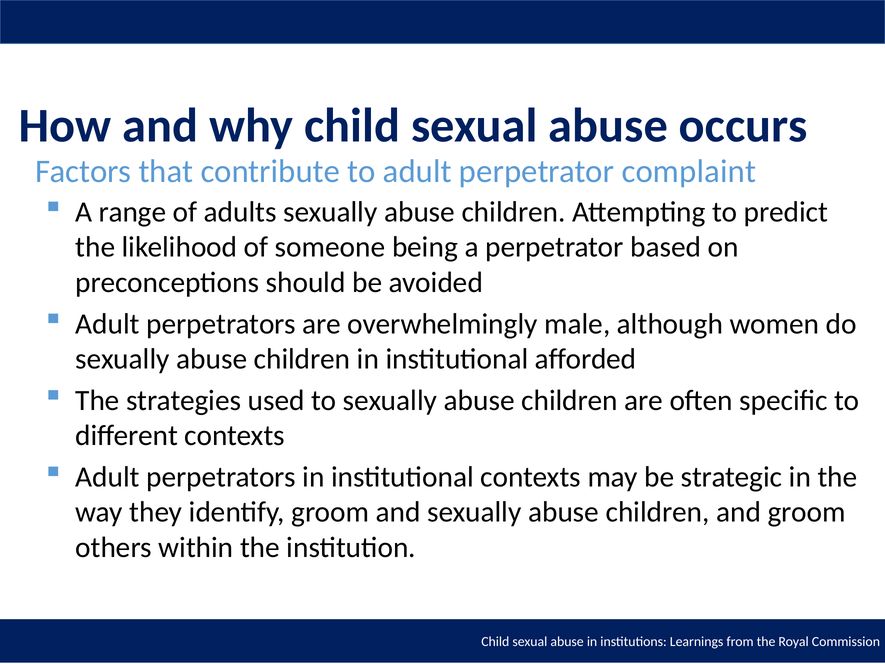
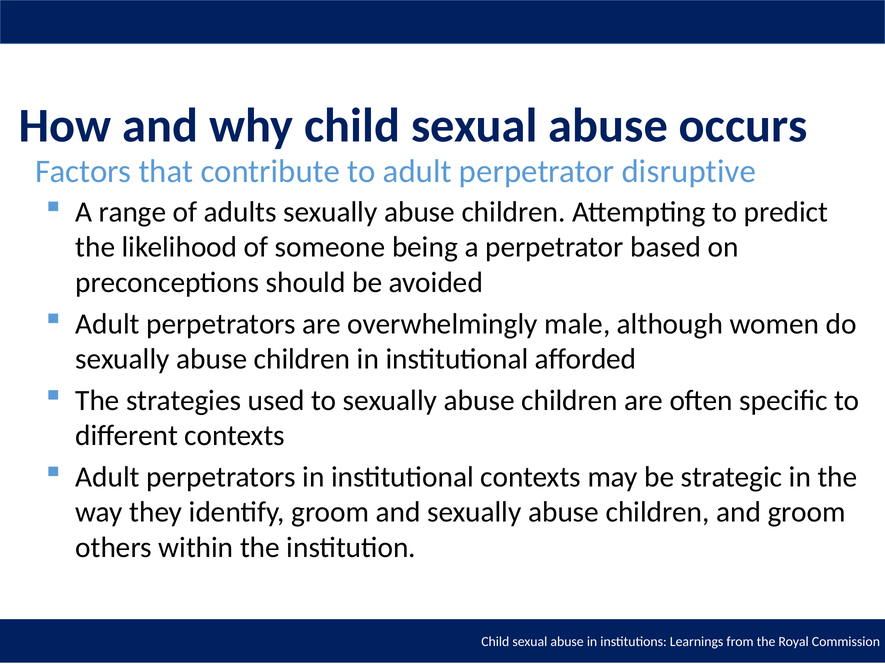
complaint: complaint -> disruptive (689, 171)
